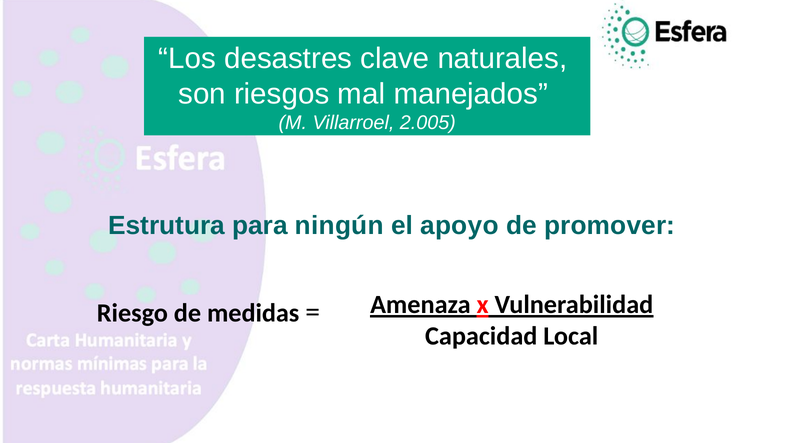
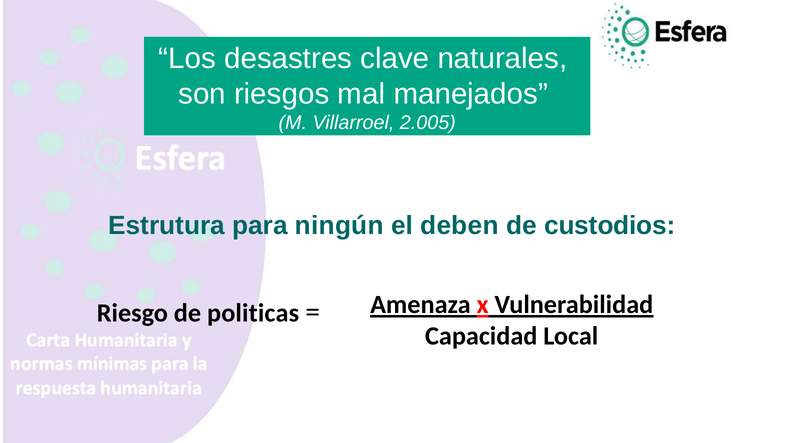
apoyo: apoyo -> deben (460, 226)
promover: promover -> custodios (610, 226)
medidas: medidas -> politicas (253, 313)
